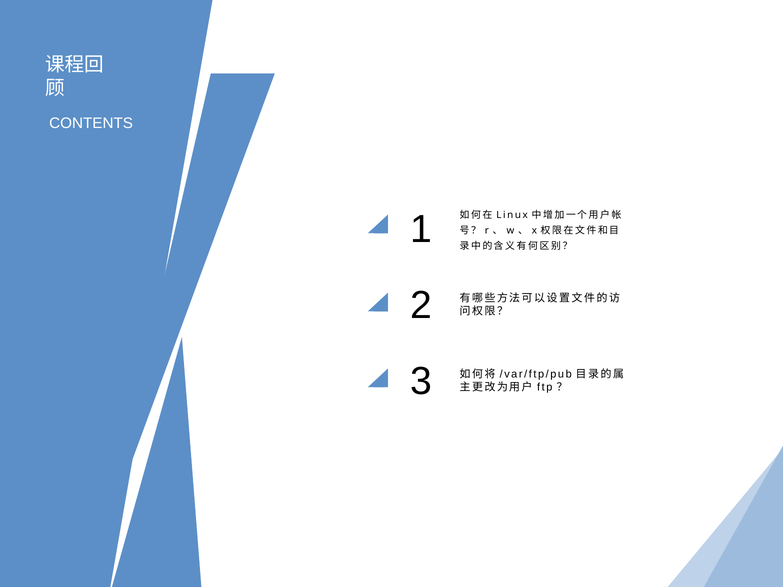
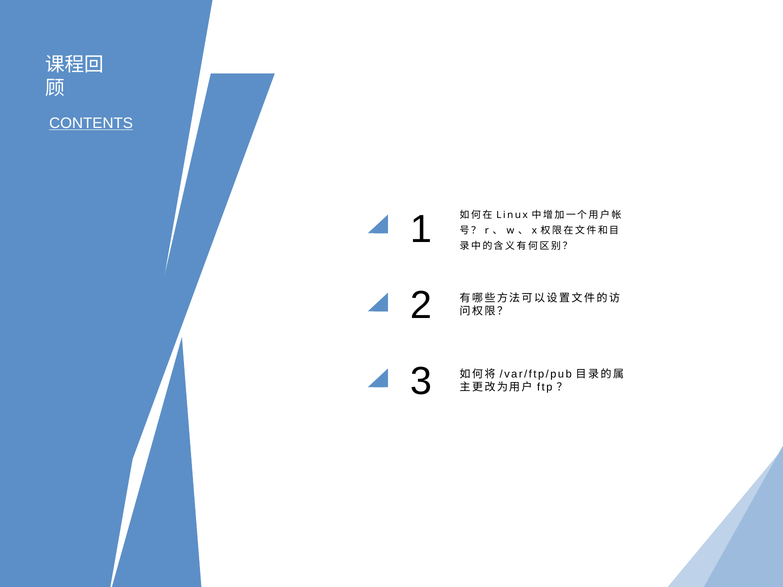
CONTENTS underline: none -> present (91, 123)
